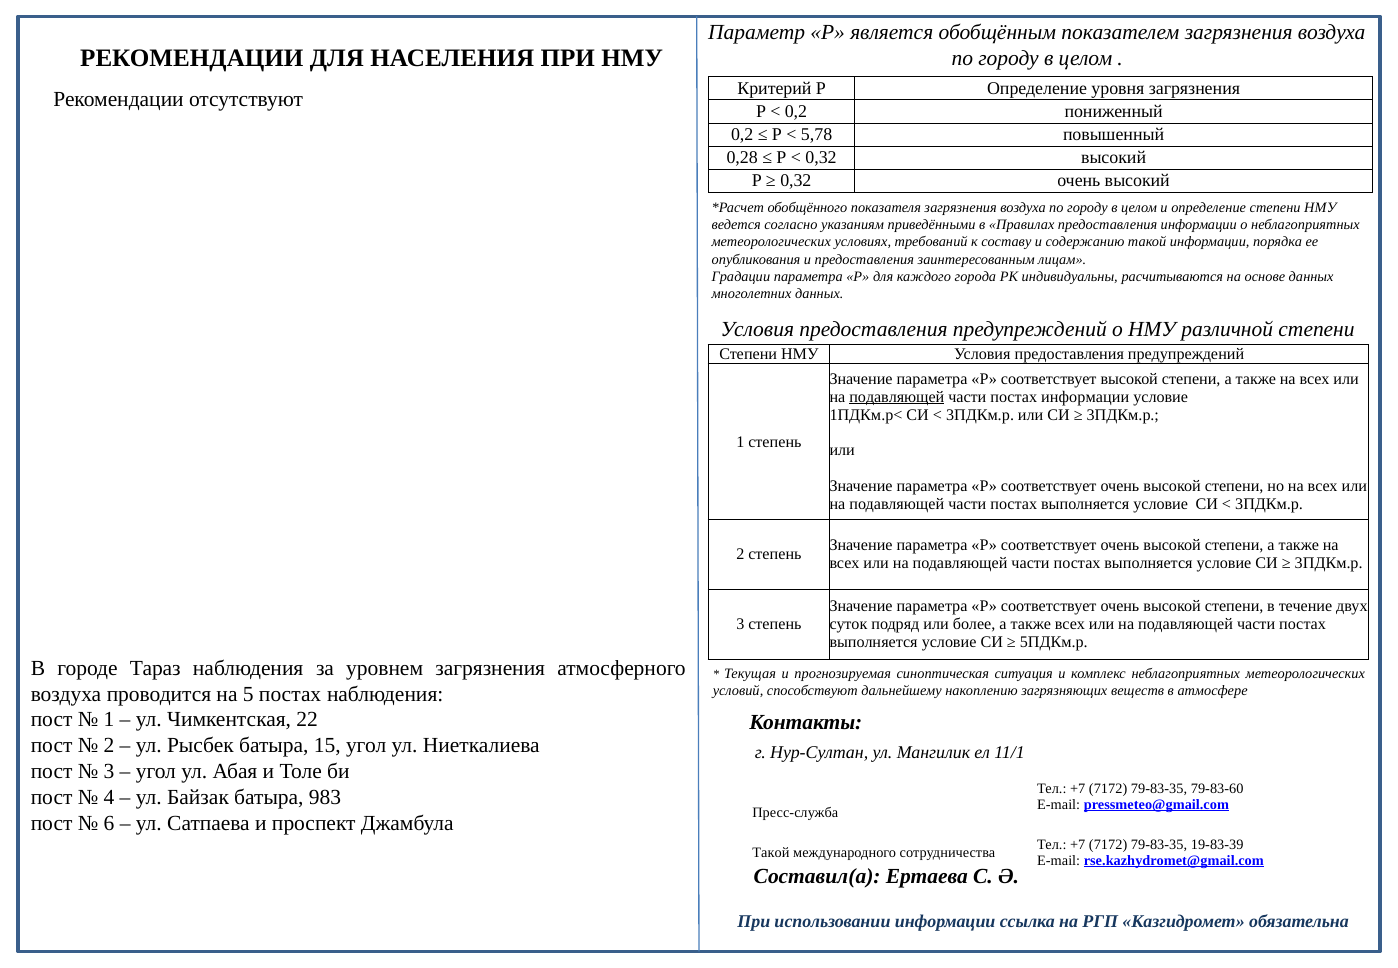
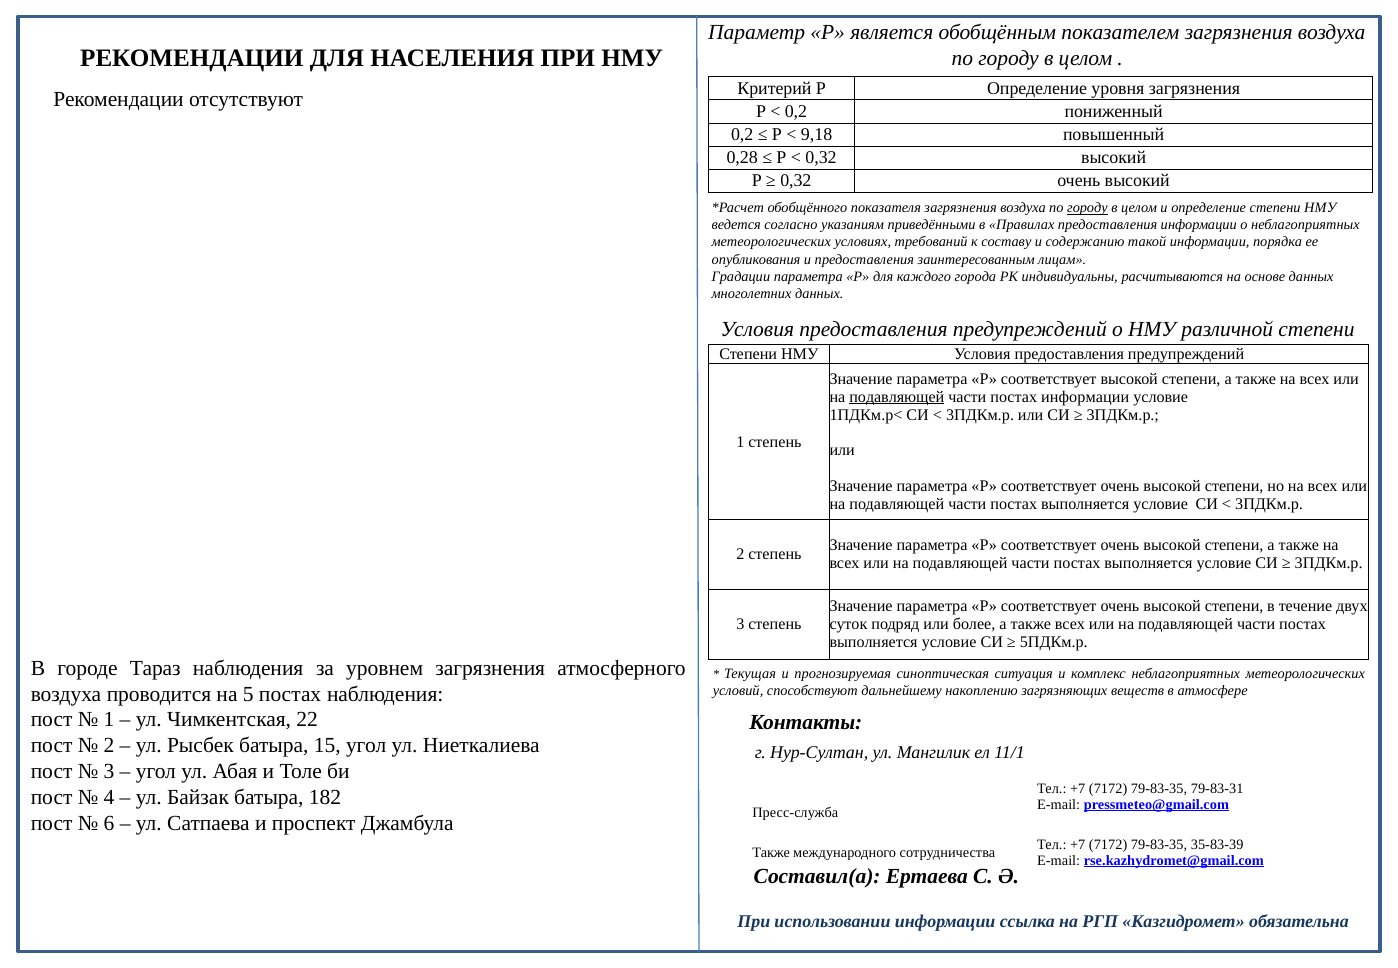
5,78: 5,78 -> 9,18 (817, 134)
городу underline: none -> present (1087, 208)
79-83-60: 79-83-60 -> 79-83-31 (1217, 788)
983: 983 -> 182 (325, 797)
19-83-39: 19-83-39 -> 35-83-39 (1217, 844)
Такой: Такой -> Также (771, 852)
